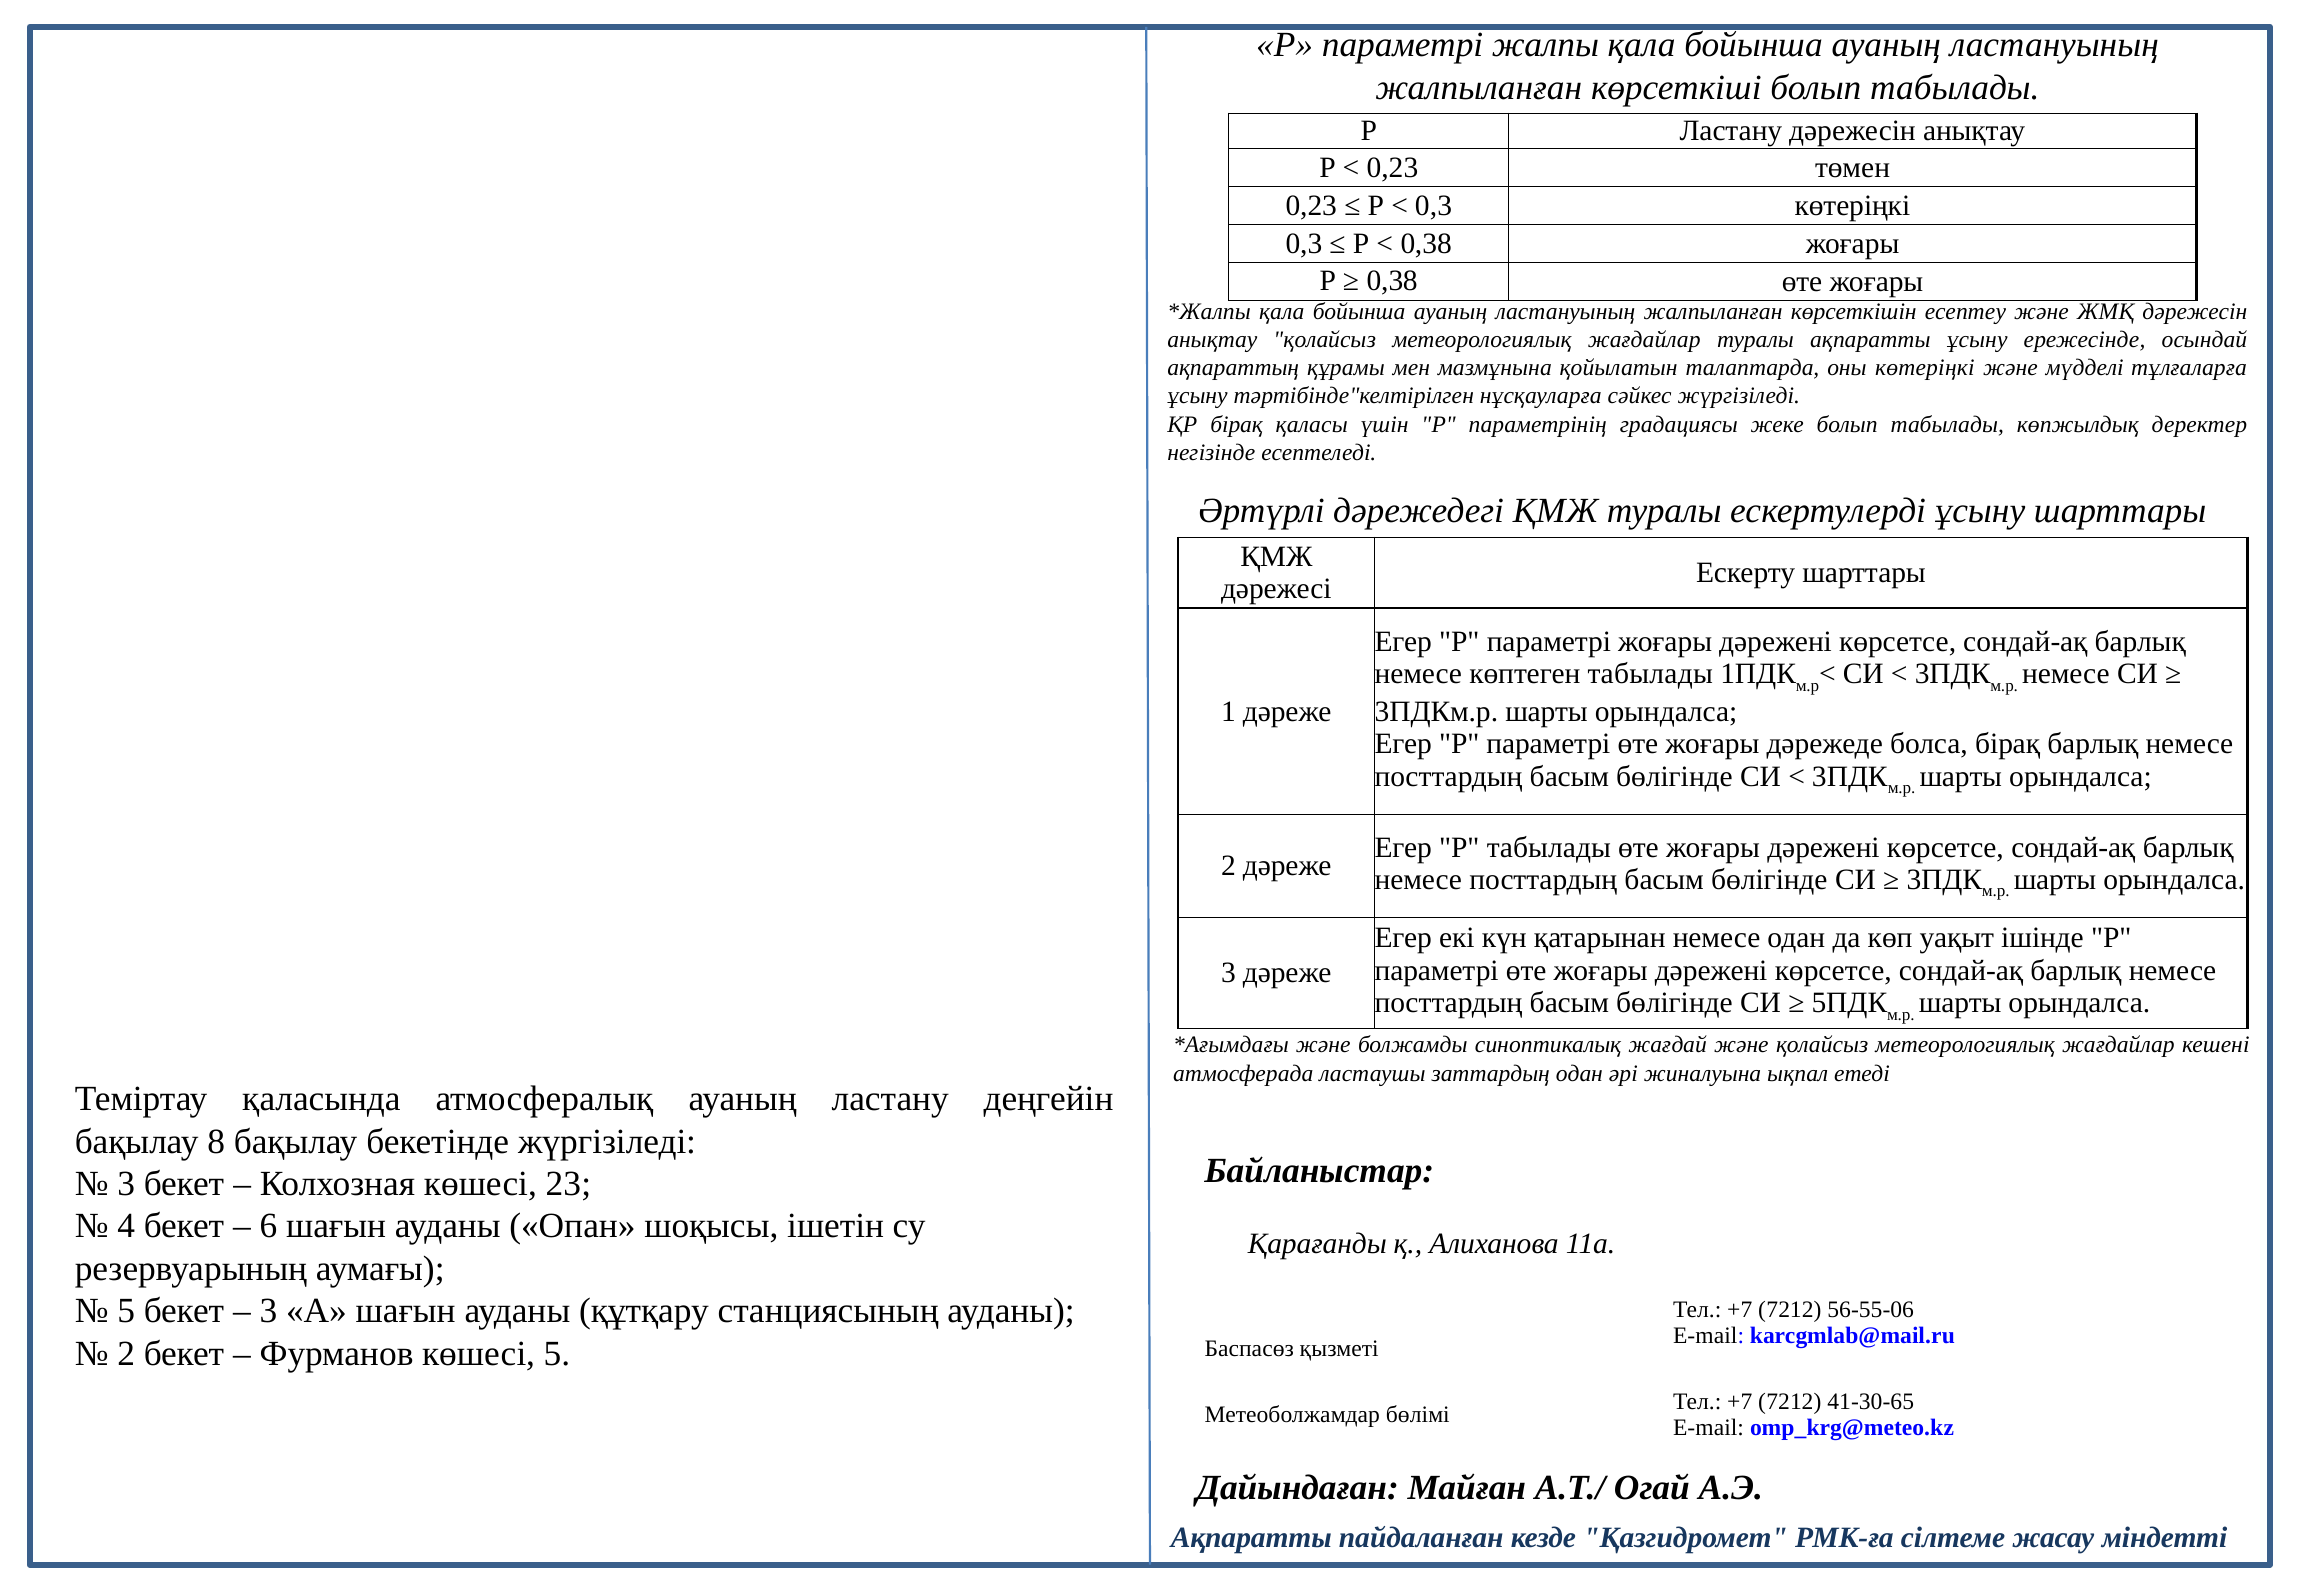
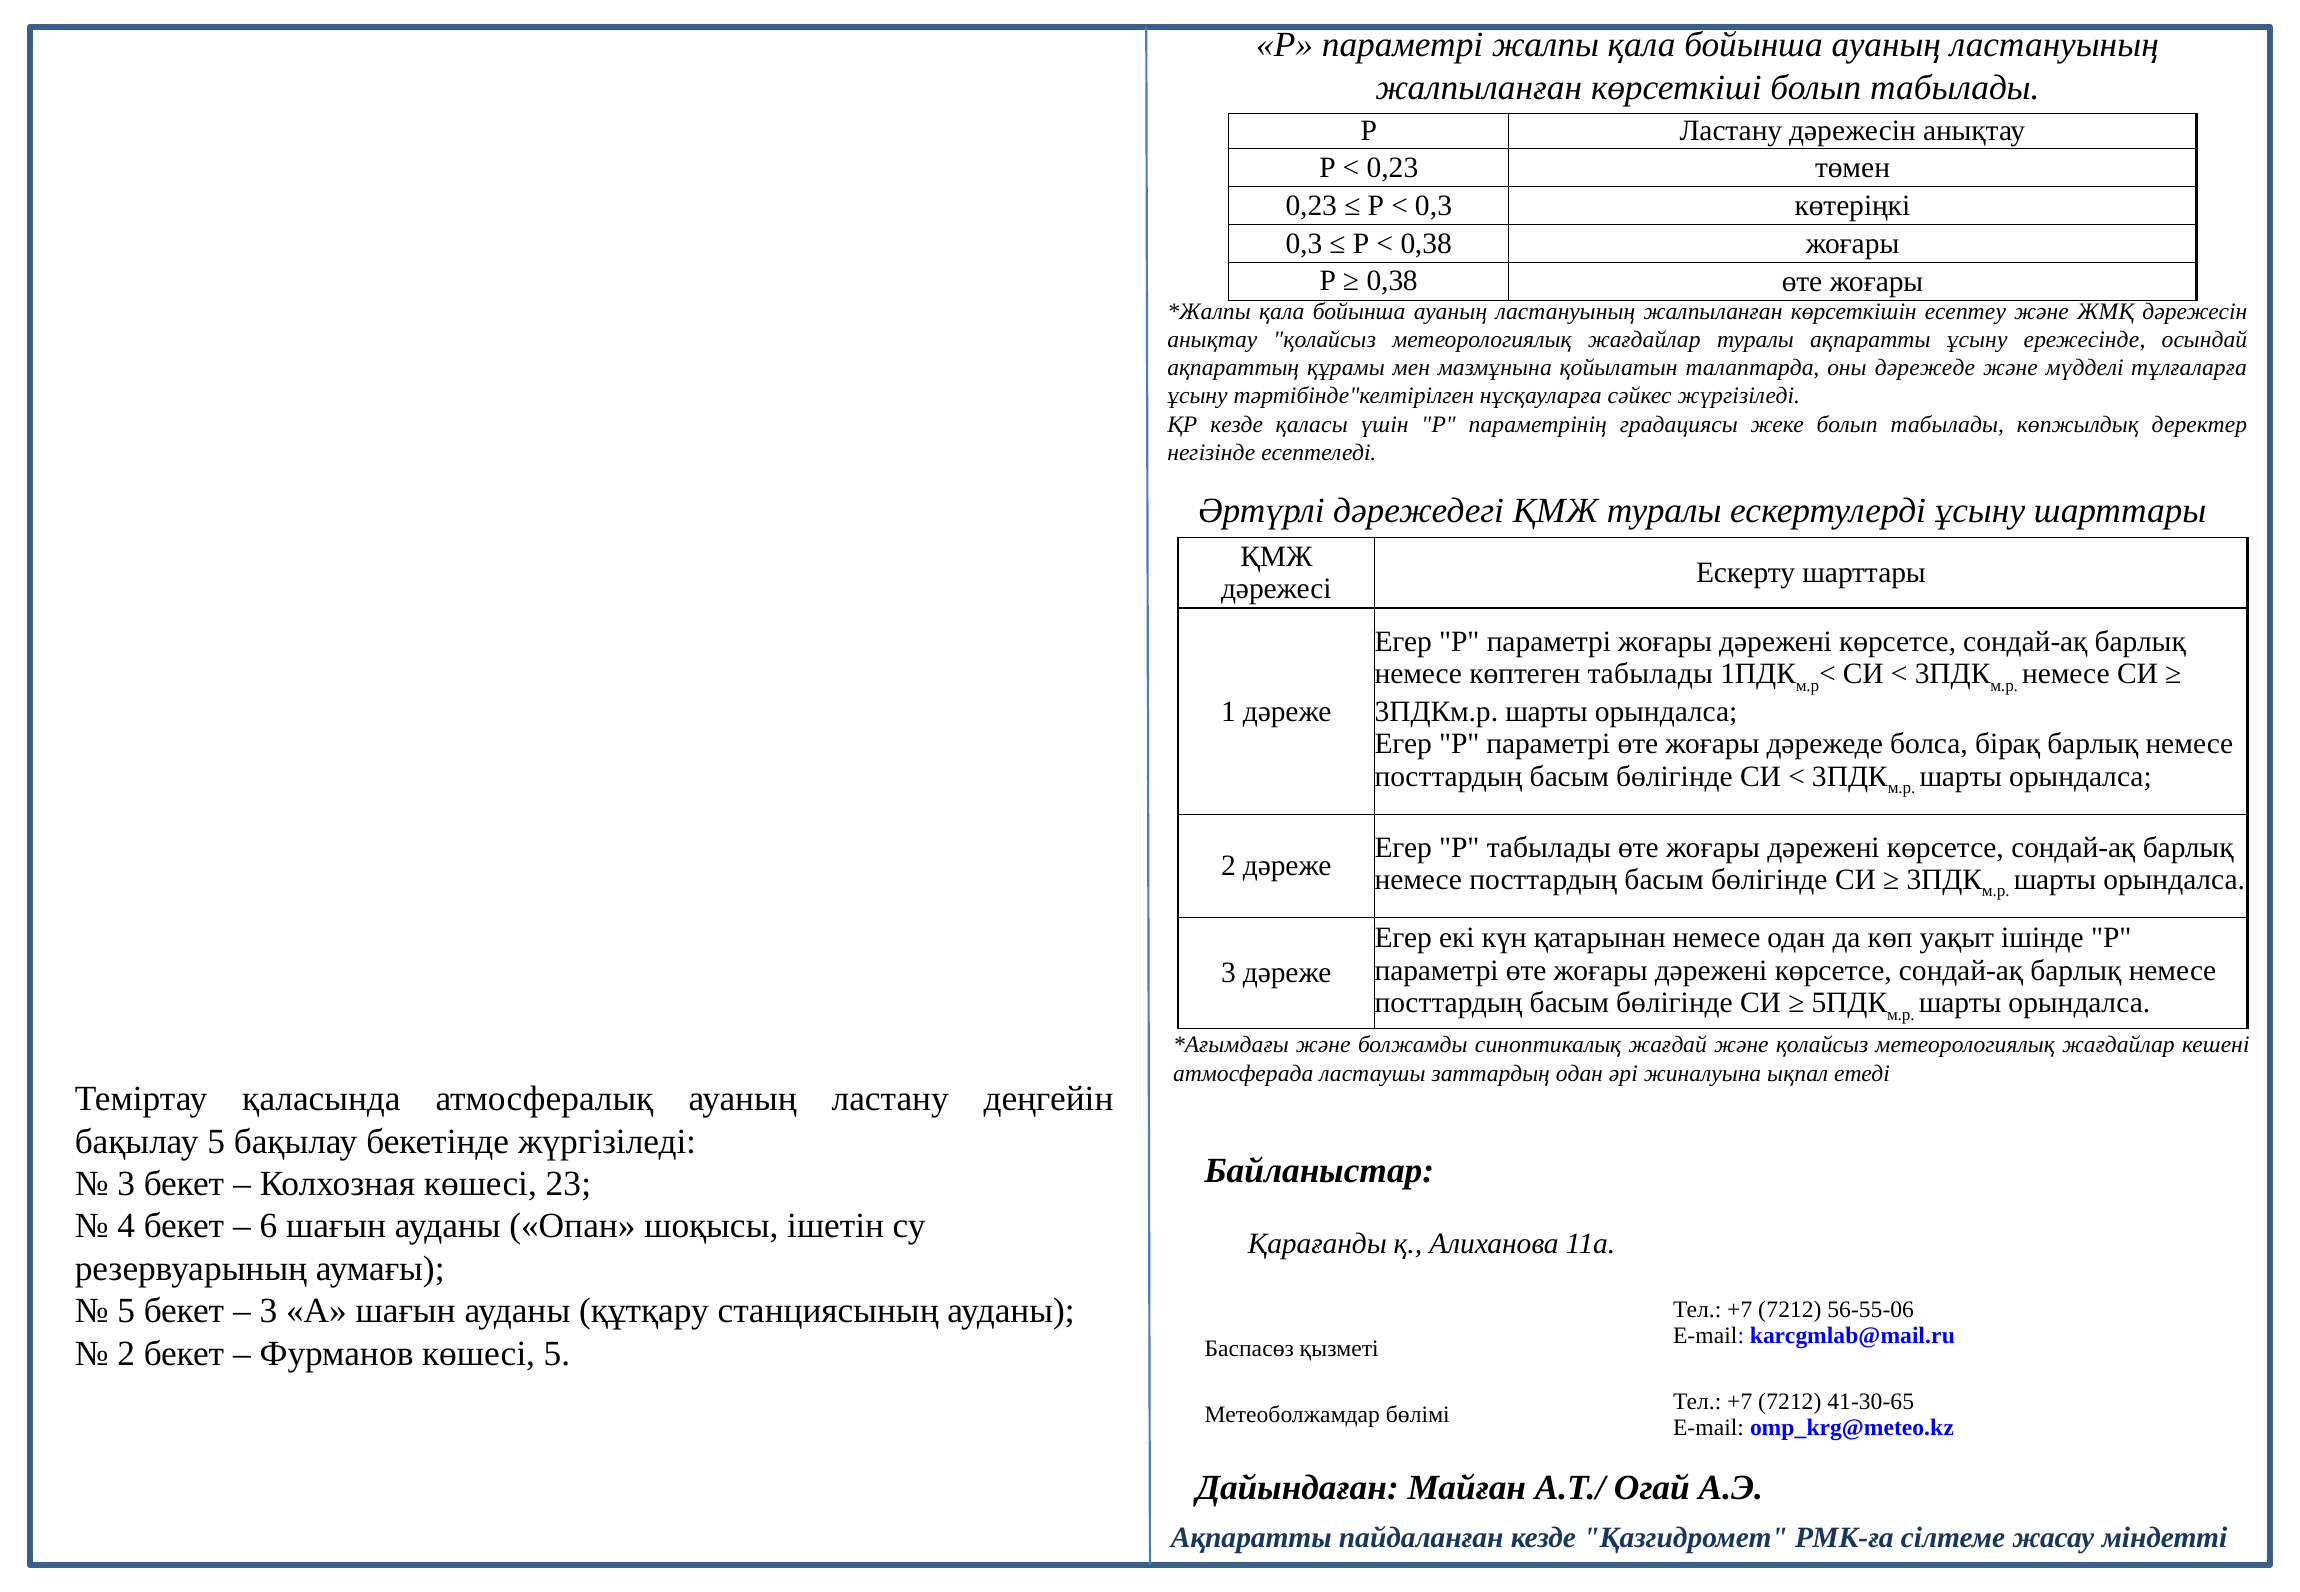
оны көтеріңкі: көтеріңкі -> дәрежеде (1925, 368)
ҚР бірақ: бірақ -> кезде (1237, 424)
бақылау 8: 8 -> 5 (216, 1142)
